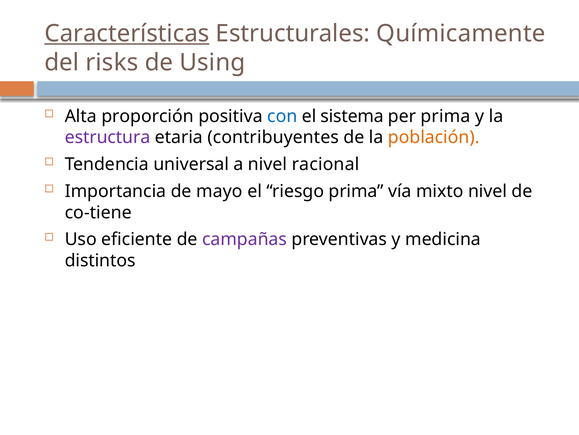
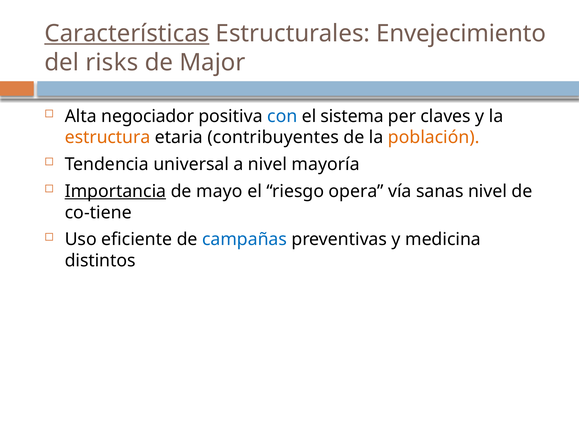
Químicamente: Químicamente -> Envejecimiento (461, 33)
Using: Using -> Major (212, 62)
proporción: proporción -> negociador (148, 116)
per prima: prima -> claves (446, 116)
estructura colour: purple -> orange (108, 137)
racional: racional -> mayoría (326, 164)
Importancia underline: none -> present (115, 191)
riesgo prima: prima -> opera (356, 191)
mixto: mixto -> sanas (440, 191)
campañas colour: purple -> blue (245, 239)
